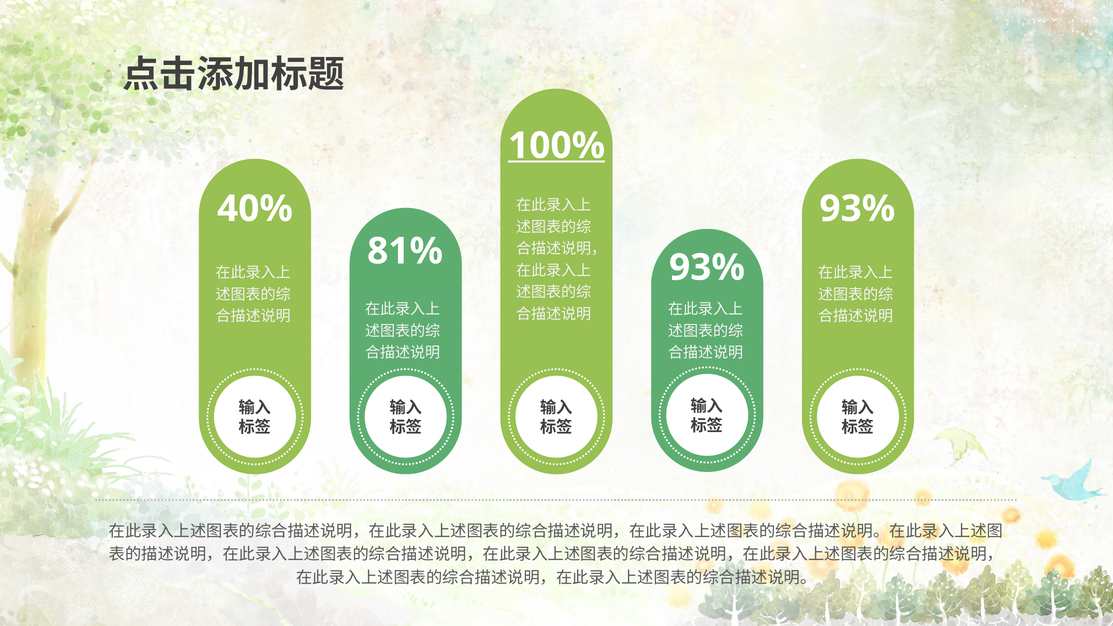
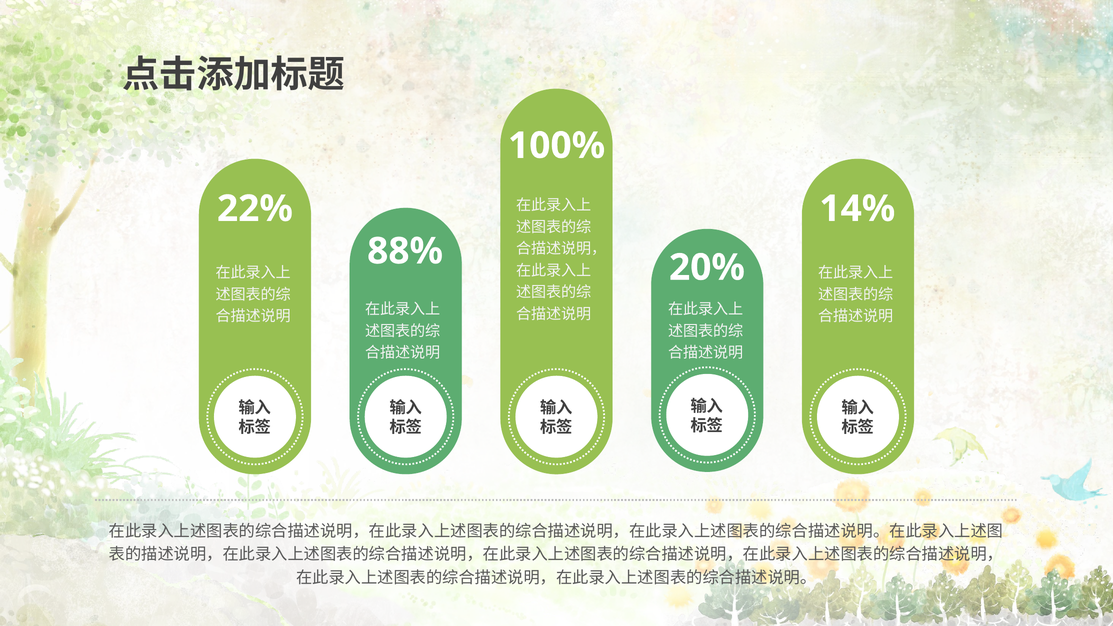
100% underline: present -> none (557, 146)
40%: 40% -> 22% (255, 209)
93%: 93% -> 14% (857, 209)
81%: 81% -> 88% (405, 251)
93%: 93% -> 20% (707, 268)
